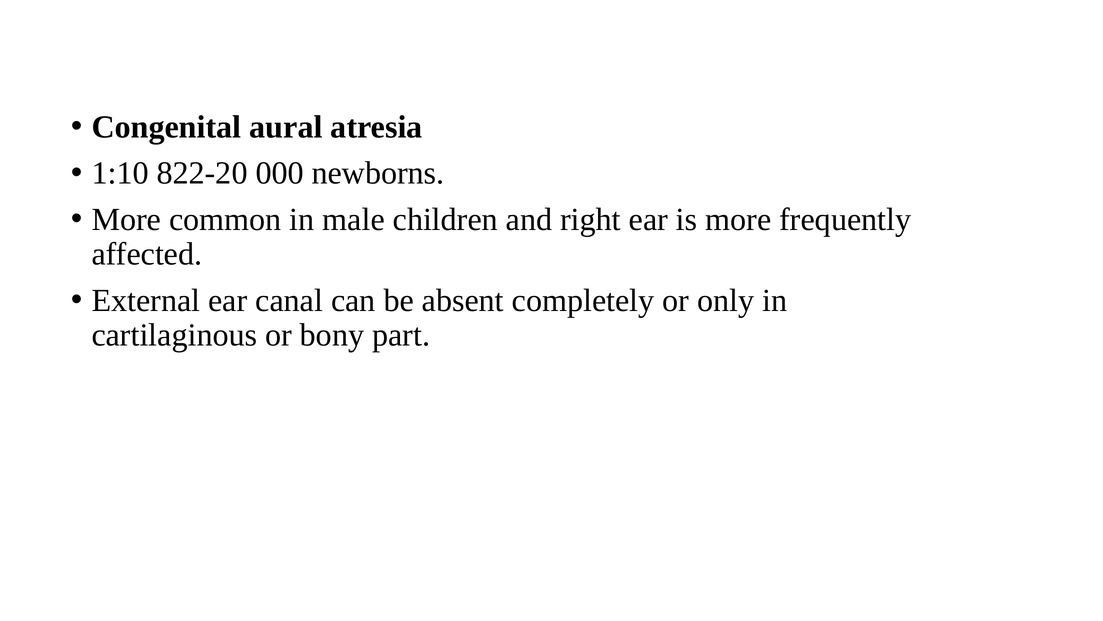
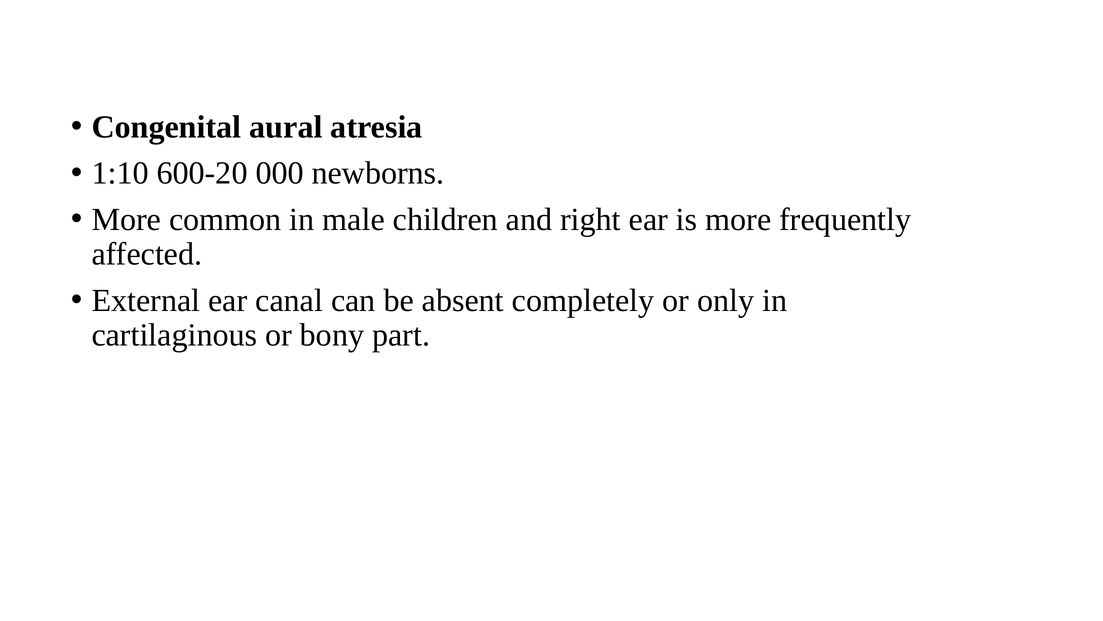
822-20: 822-20 -> 600-20 (202, 173)
